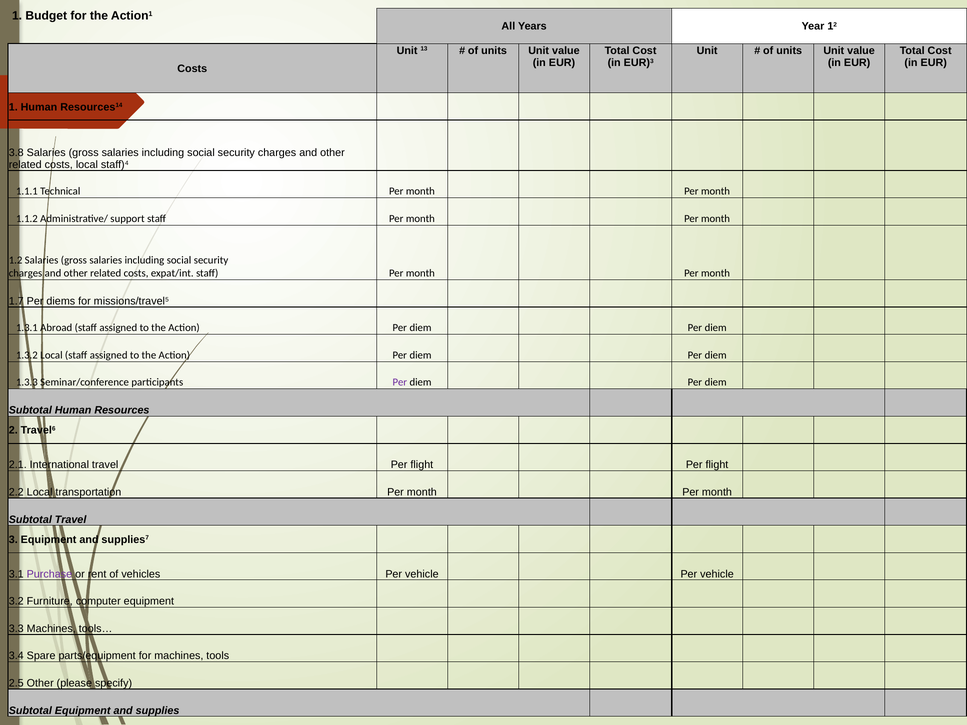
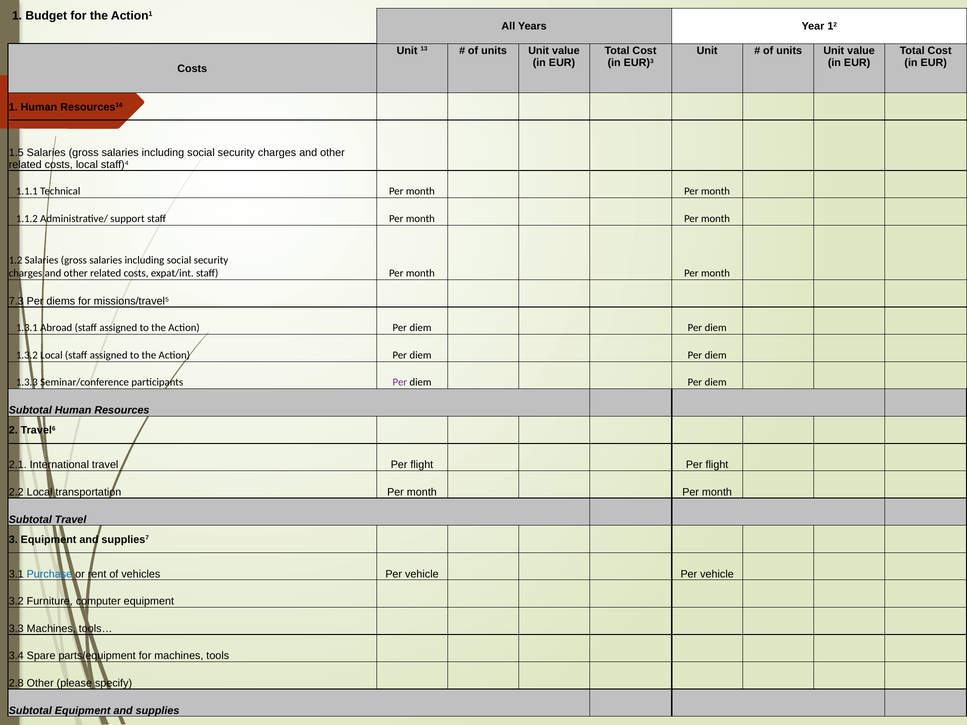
3.8: 3.8 -> 1.5 (16, 153)
1.7: 1.7 -> 7.3 (16, 301)
Purchase colour: purple -> blue (49, 574)
2.5: 2.5 -> 2.8 (16, 683)
